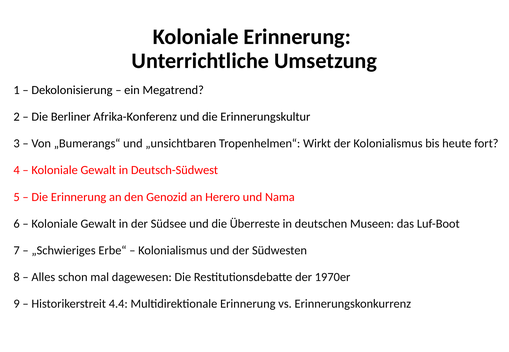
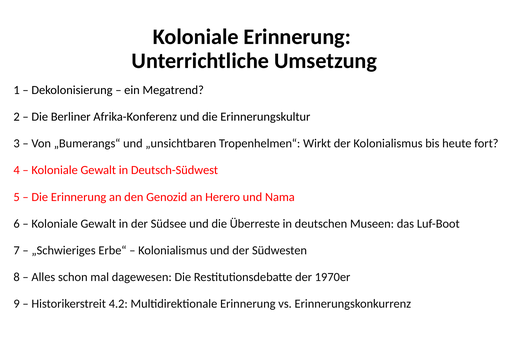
4.4: 4.4 -> 4.2 (118, 304)
